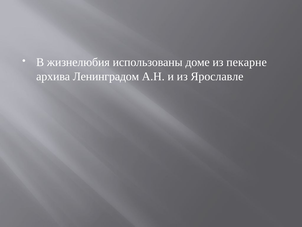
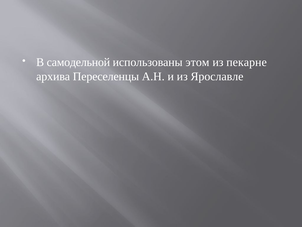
жизнелюбия: жизнелюбия -> самодельной (78, 62)
доме: доме -> этом (197, 62)
Ленинградом: Ленинградом -> Переселенцы (106, 76)
